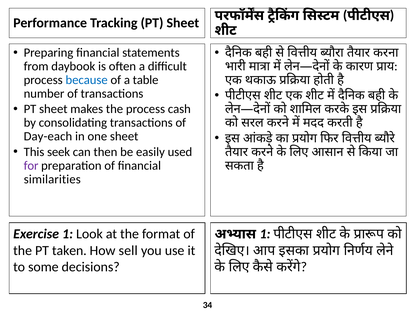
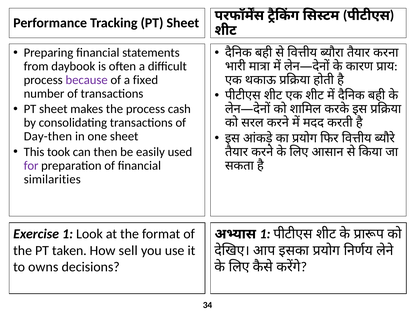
because colour: blue -> purple (87, 80)
table: table -> fixed (145, 80)
Day-each: Day-each -> Day-then (48, 137)
seek: seek -> took (59, 152)
some: some -> owns (43, 267)
